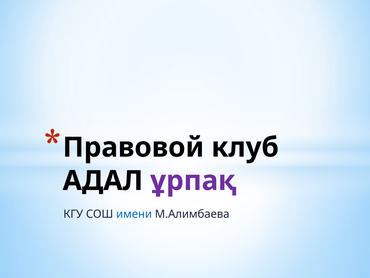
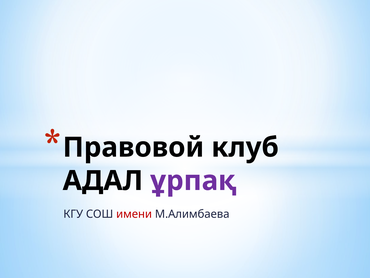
имени colour: blue -> red (134, 214)
